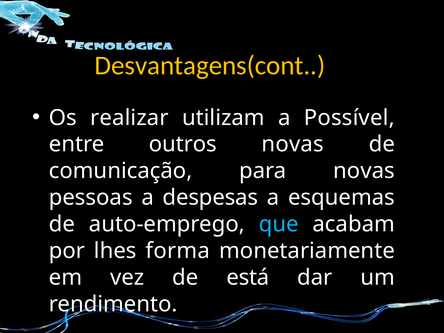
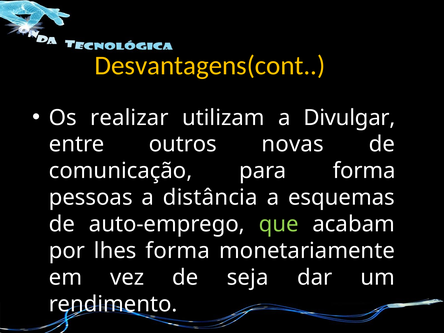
Possível: Possível -> Divulgar (349, 118)
para novas: novas -> forma (364, 171)
despesas: despesas -> distância (210, 198)
que colour: light blue -> light green (279, 224)
está: está -> seja (248, 278)
